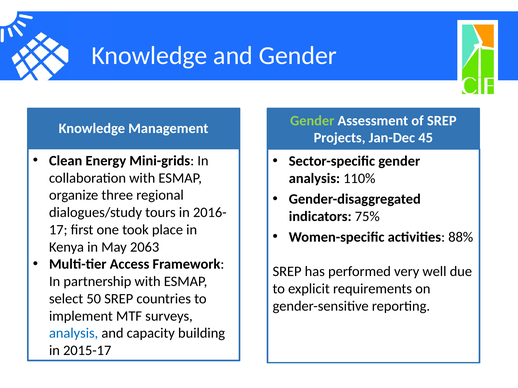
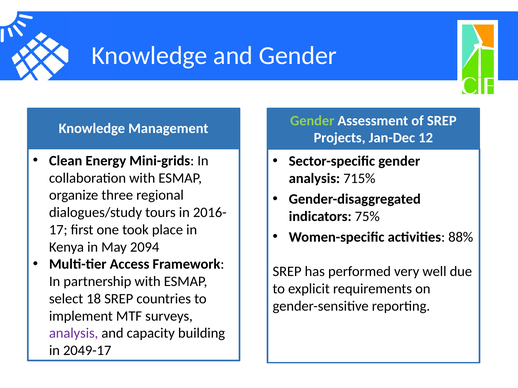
45: 45 -> 12 (426, 138)
110%: 110% -> 715% (359, 179)
2063: 2063 -> 2094 (145, 247)
50: 50 -> 18 (94, 299)
analysis colour: blue -> purple (74, 334)
2015-17: 2015-17 -> 2049-17 (87, 351)
